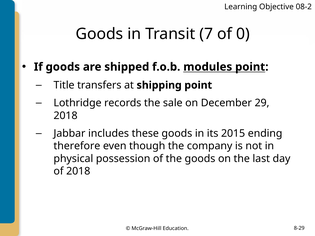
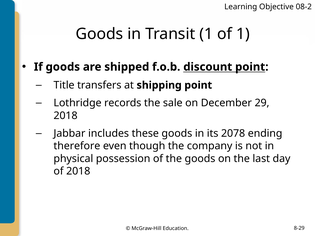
Transit 7: 7 -> 1 (206, 34)
of 0: 0 -> 1 (243, 34)
modules: modules -> discount (208, 67)
2015: 2015 -> 2078 (233, 134)
